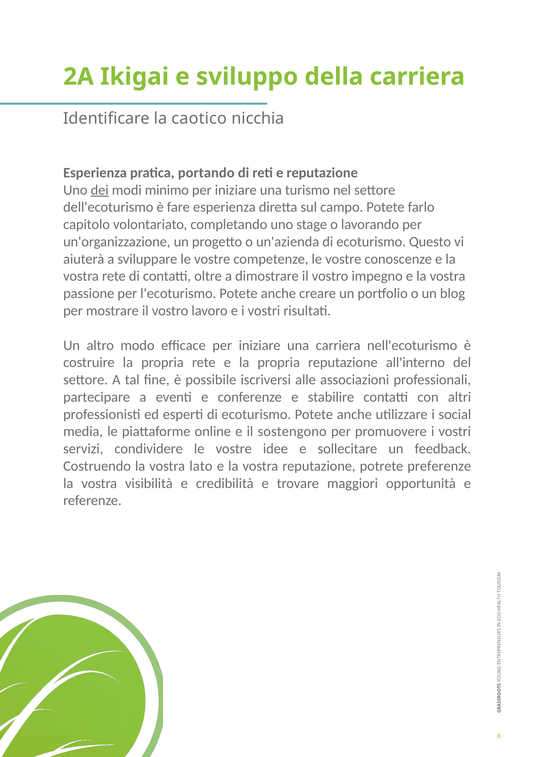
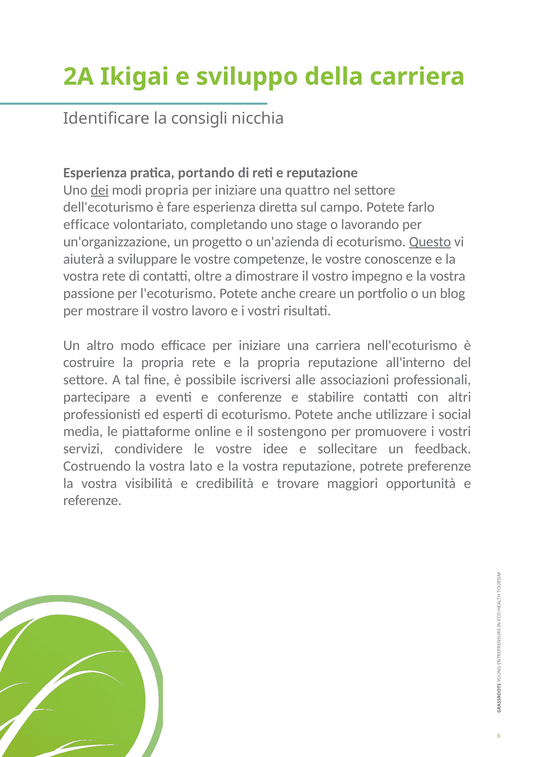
caotico: caotico -> consigli (199, 118)
modi minimo: minimo -> propria (167, 190)
turismo: turismo -> quattro (307, 190)
capitolo: capitolo -> efficace (86, 224)
Questo underline: none -> present (430, 242)
